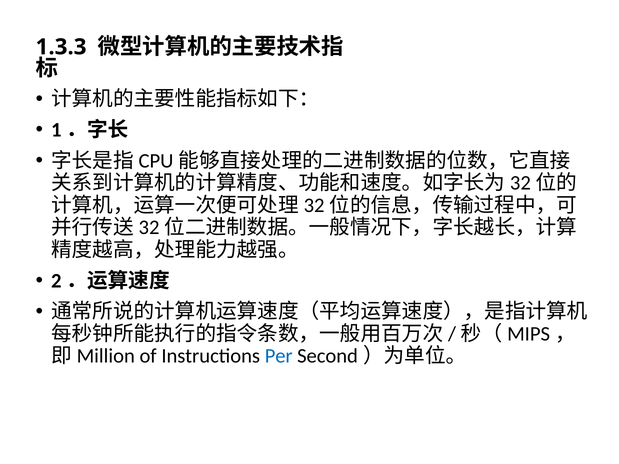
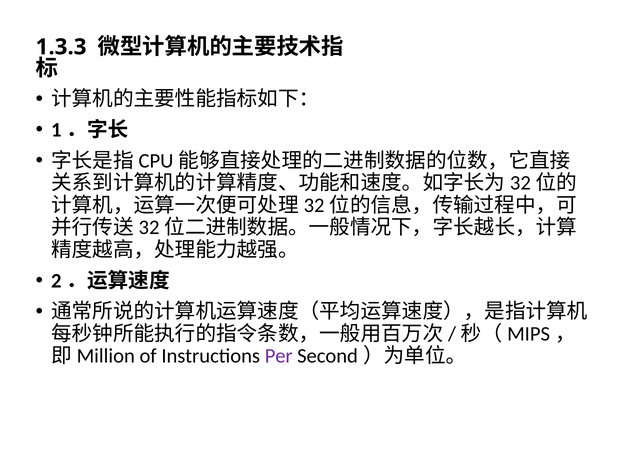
Per colour: blue -> purple (279, 356)
